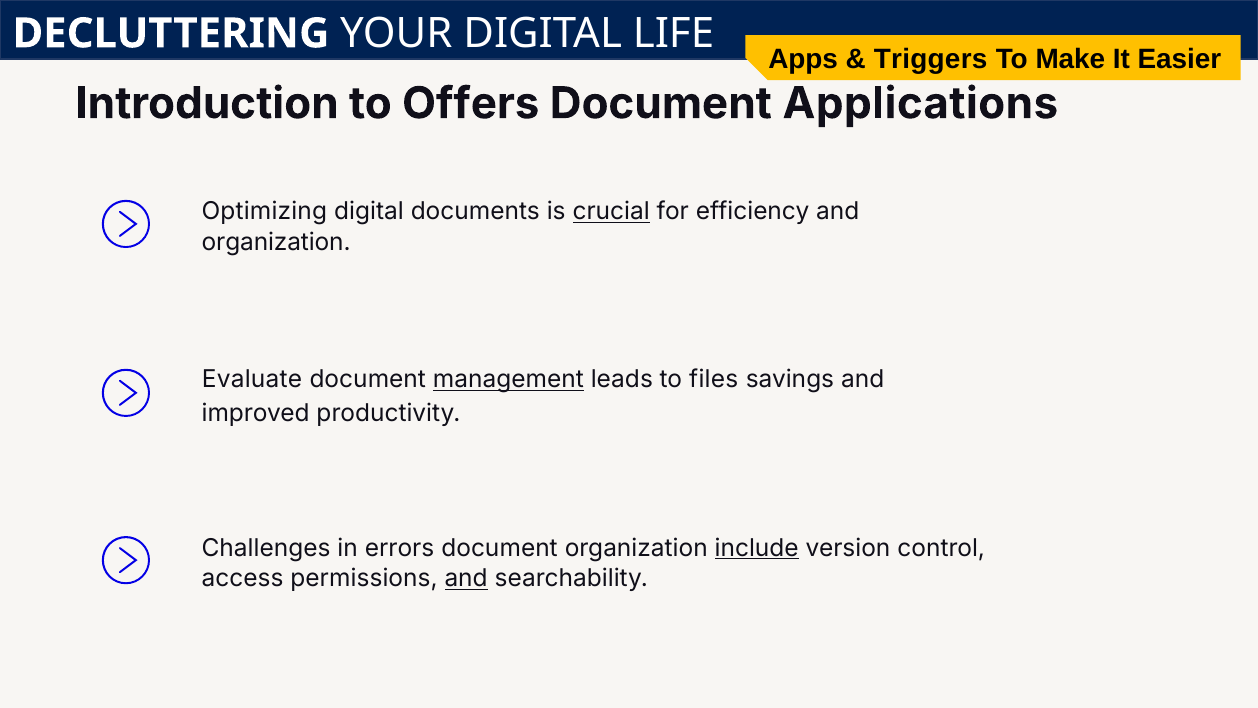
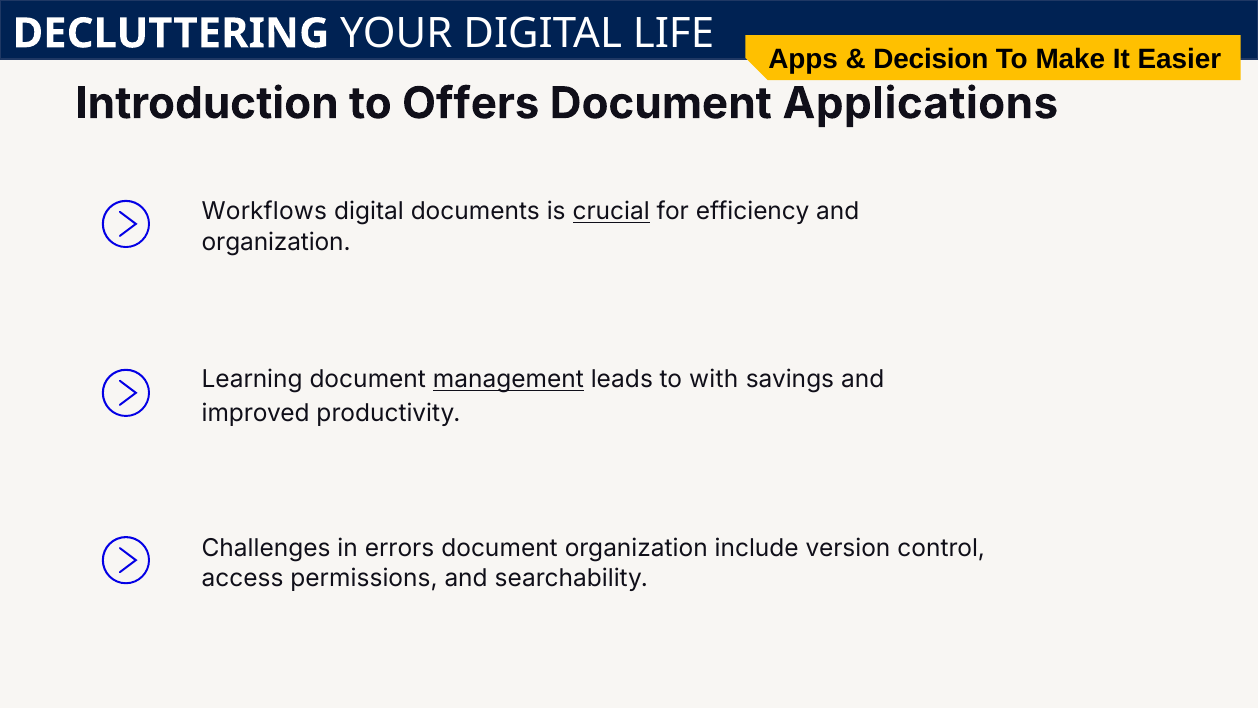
Triggers: Triggers -> Decision (931, 59)
Optimizing: Optimizing -> Workflows (264, 212)
Evaluate: Evaluate -> Learning (252, 380)
files: files -> with (714, 380)
include underline: present -> none (757, 548)
and underline: present -> none (466, 579)
